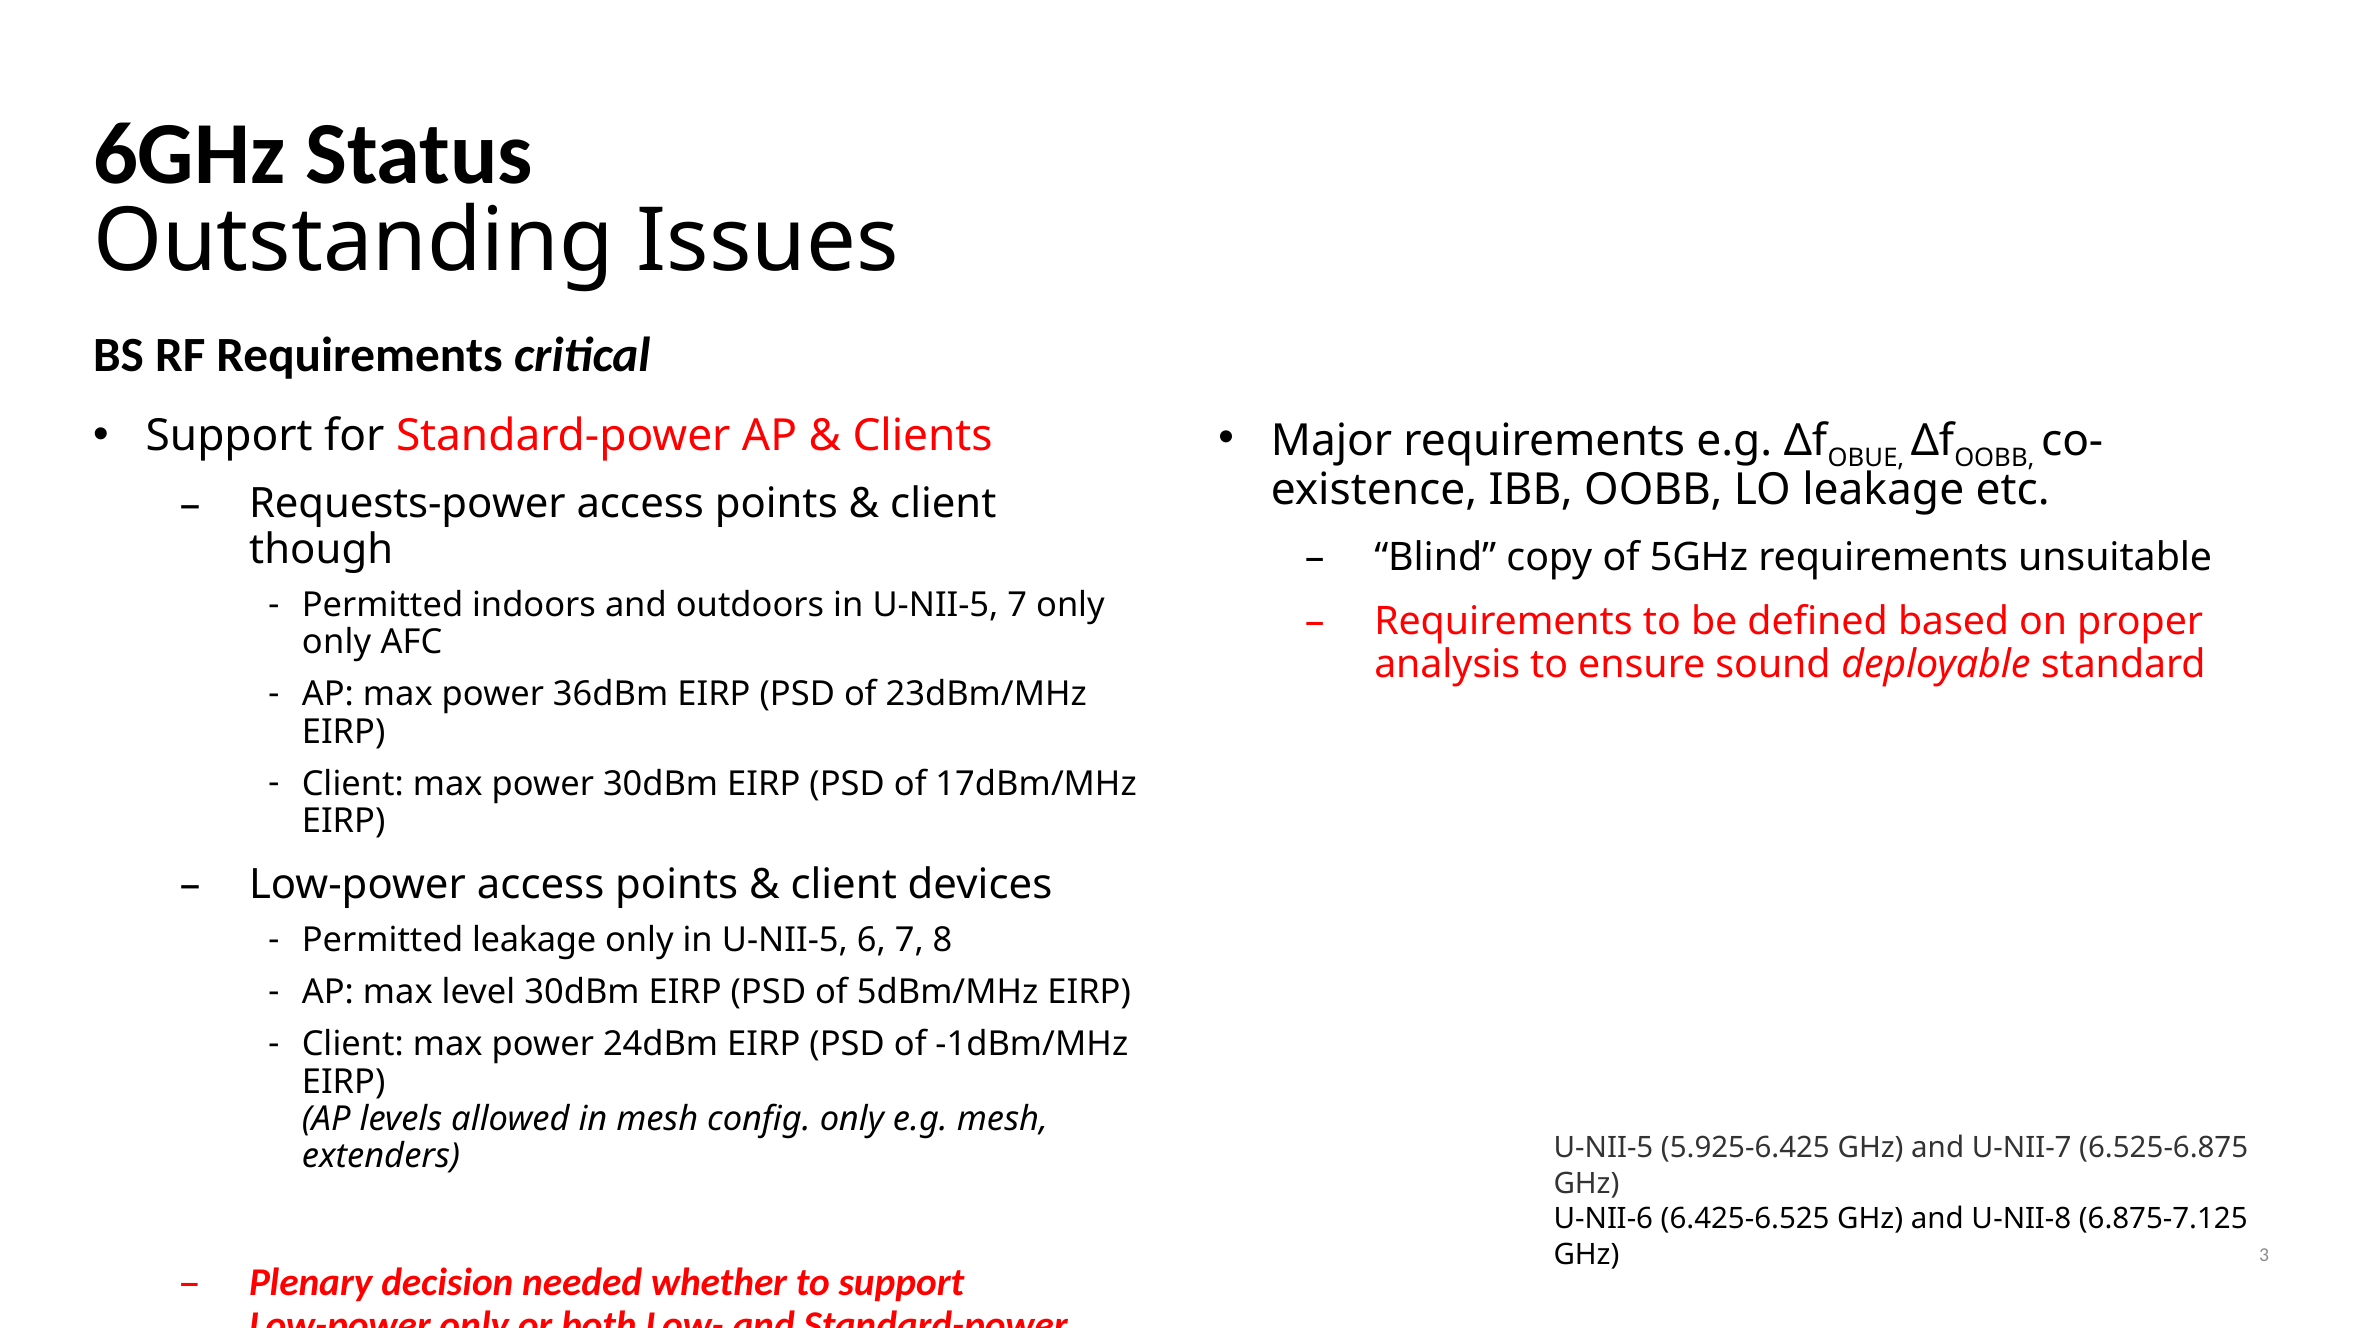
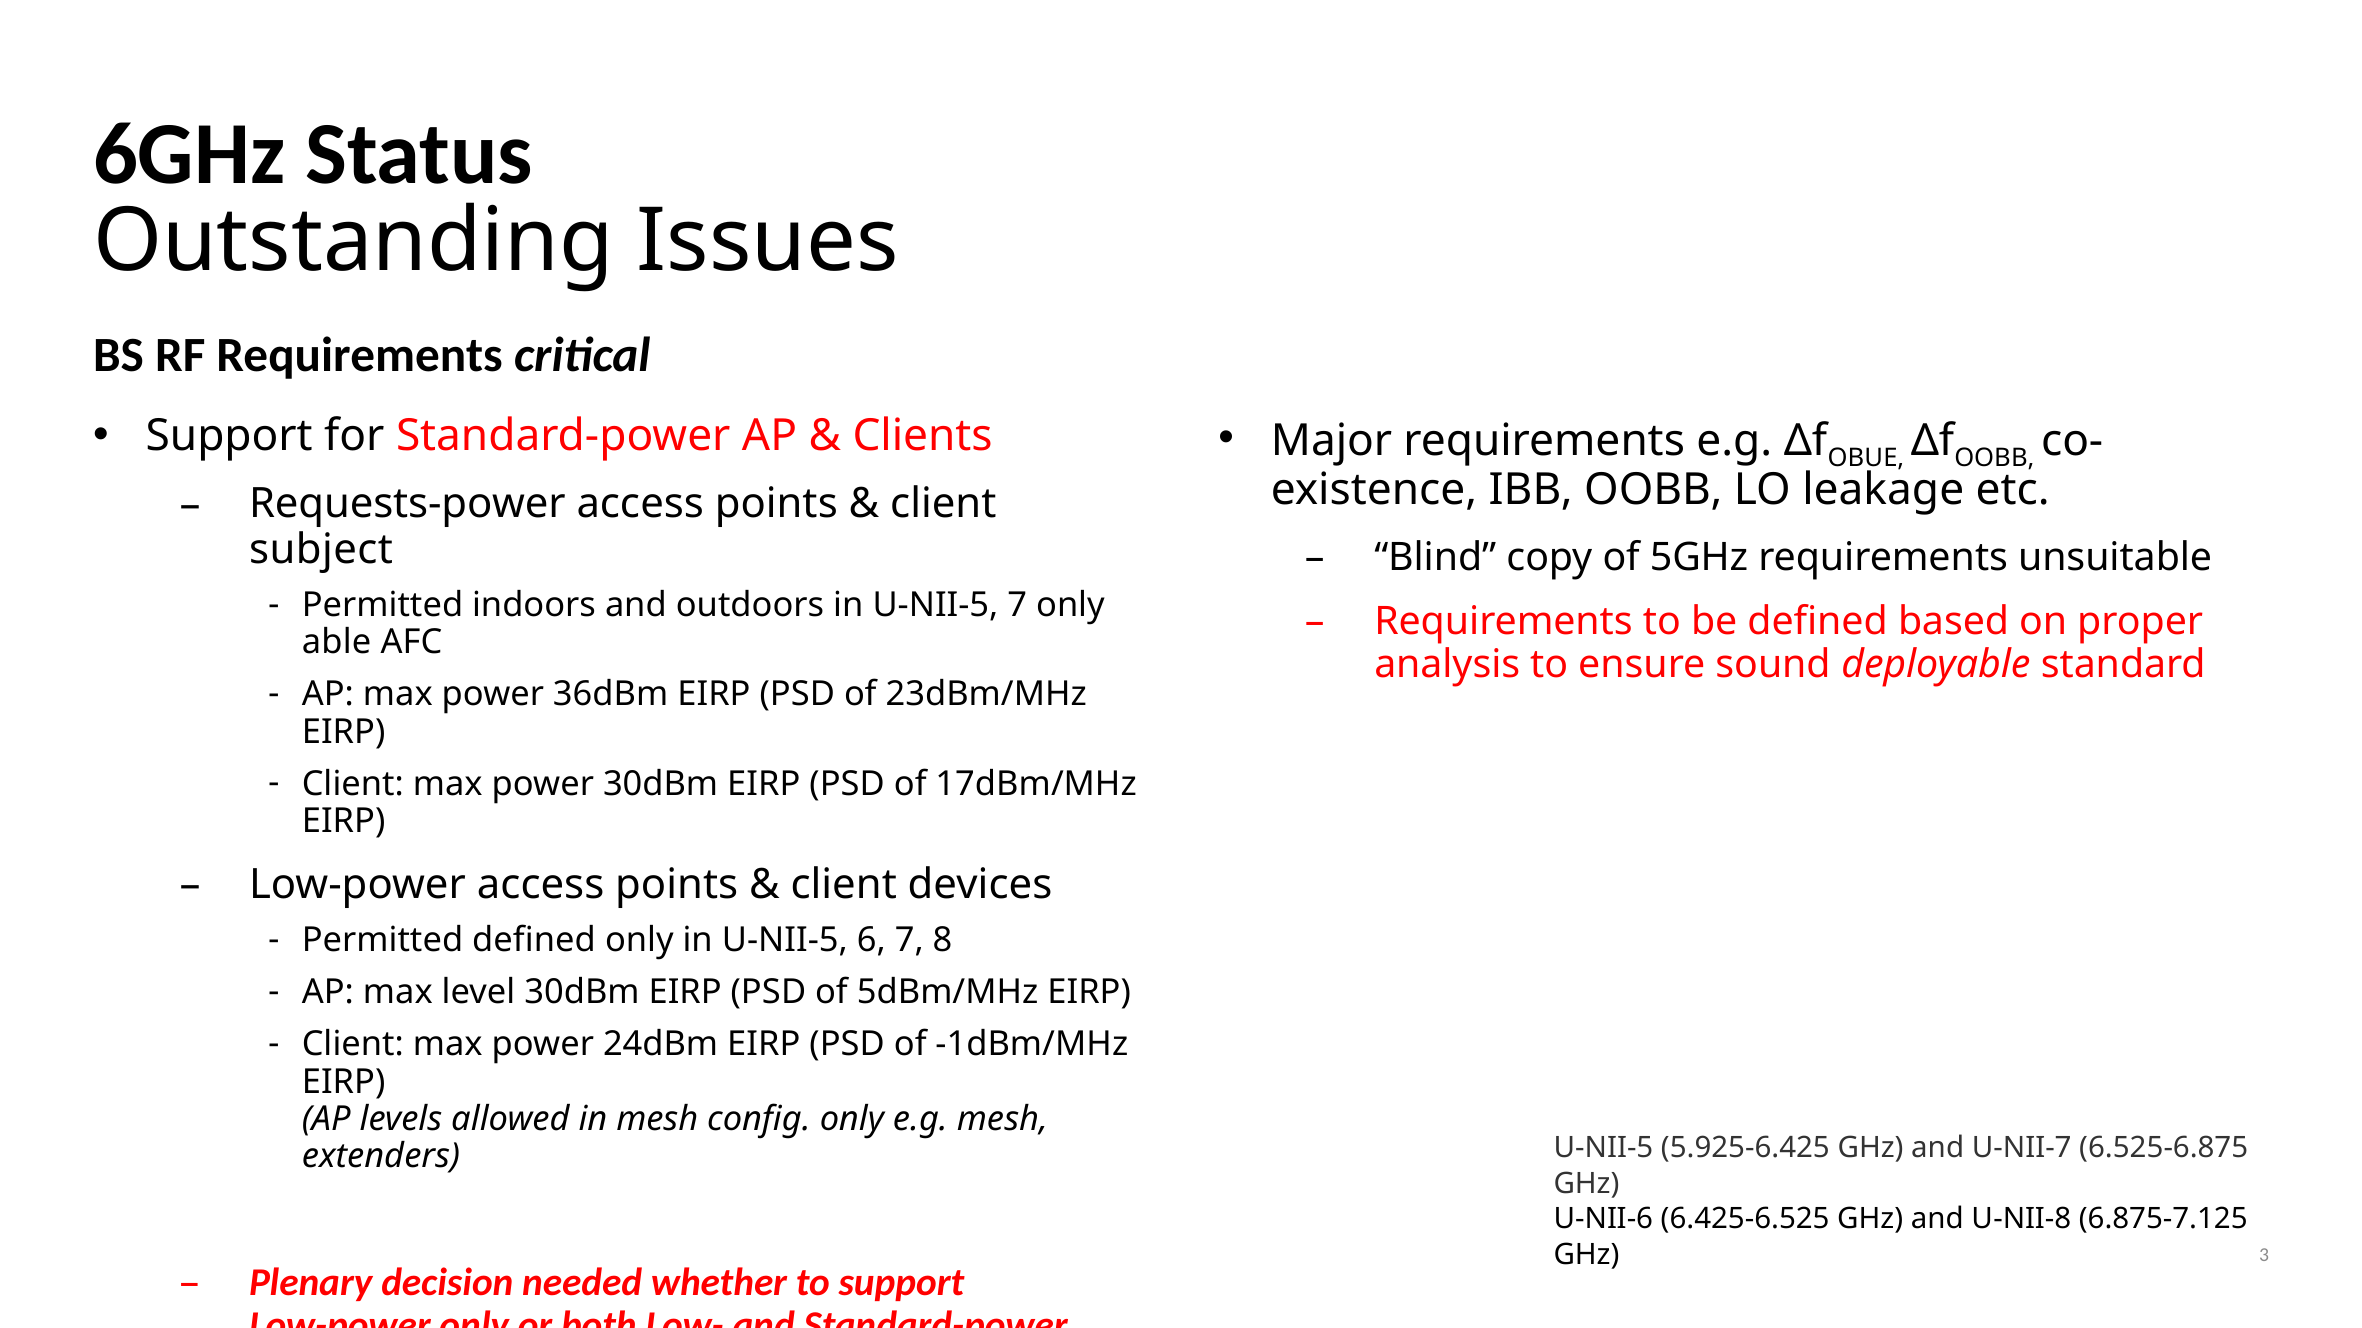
though: though -> subject (321, 549)
only: only -> able (337, 643)
Permitted leakage: leakage -> defined (534, 941)
